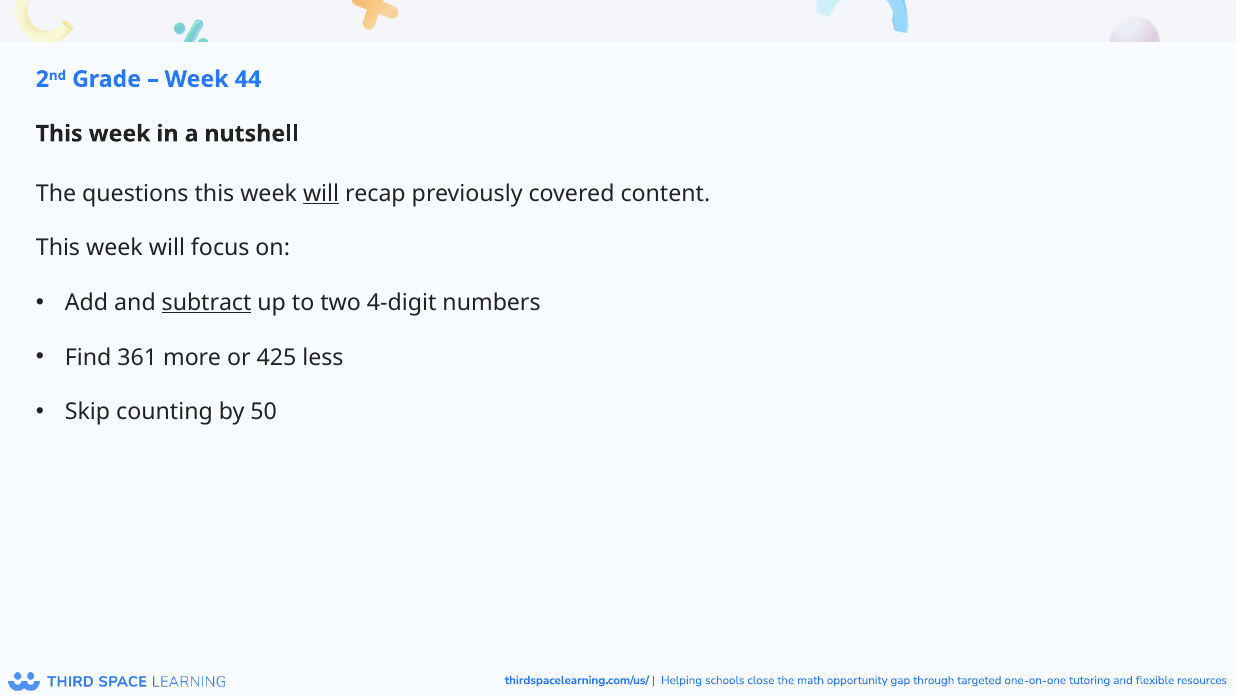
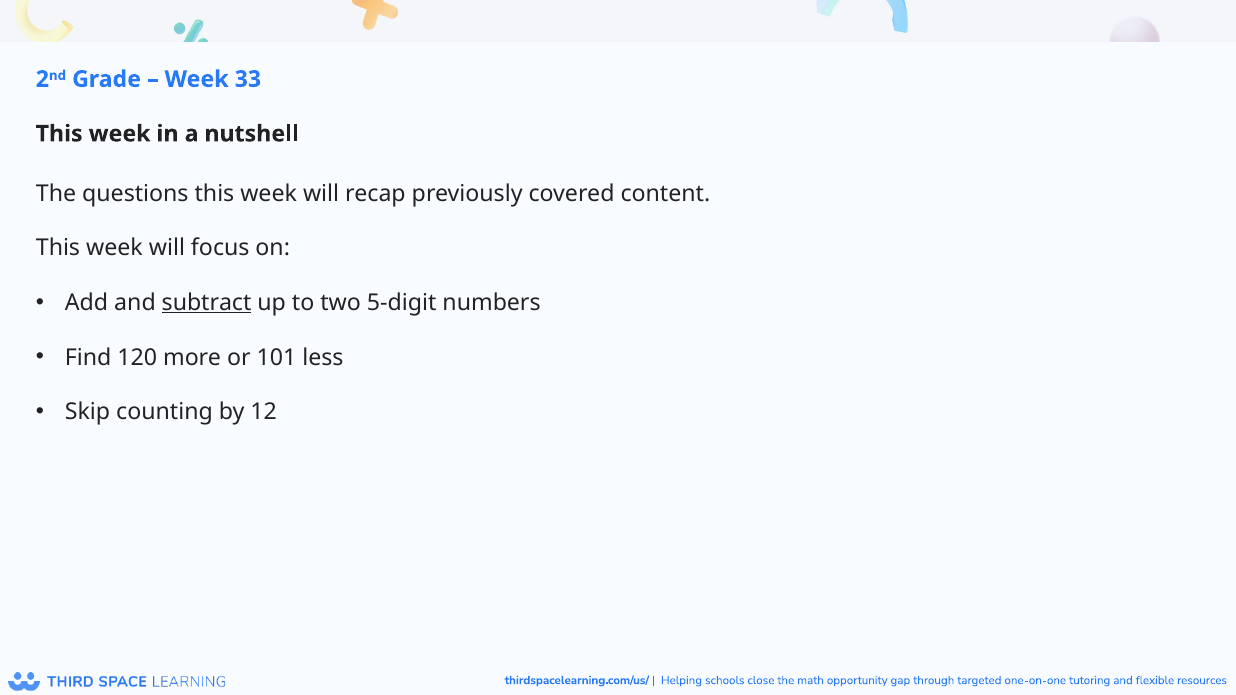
44: 44 -> 33 (248, 79)
will underline: present -> none (321, 194)
4-digit: 4-digit -> 5-digit (402, 303)
361: 361 -> 120 (137, 357)
425: 425 -> 101 (276, 357)
50: 50 -> 12 (264, 412)
